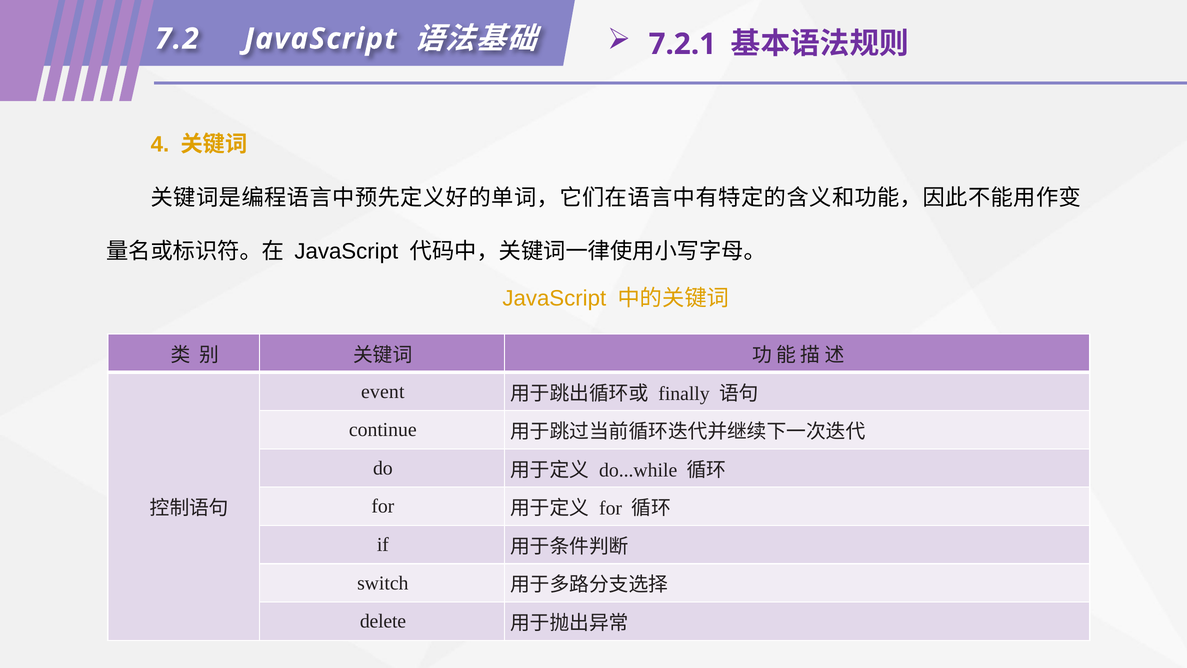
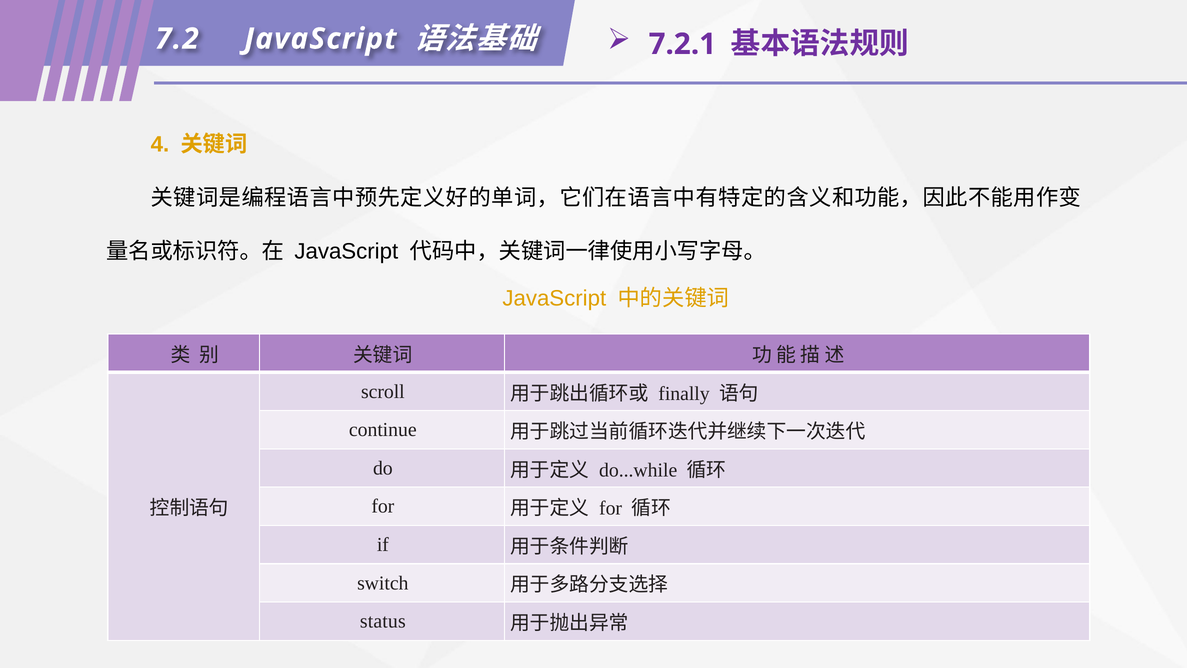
event: event -> scroll (383, 391)
delete: delete -> status (383, 621)
